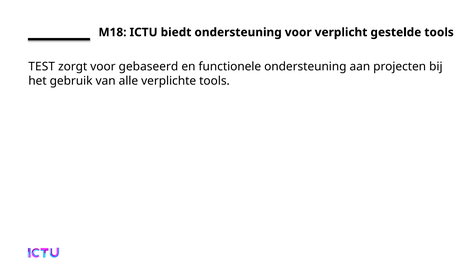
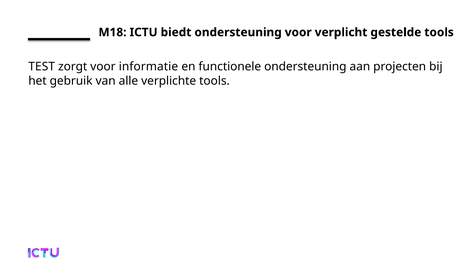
gebaseerd: gebaseerd -> informatie (148, 67)
